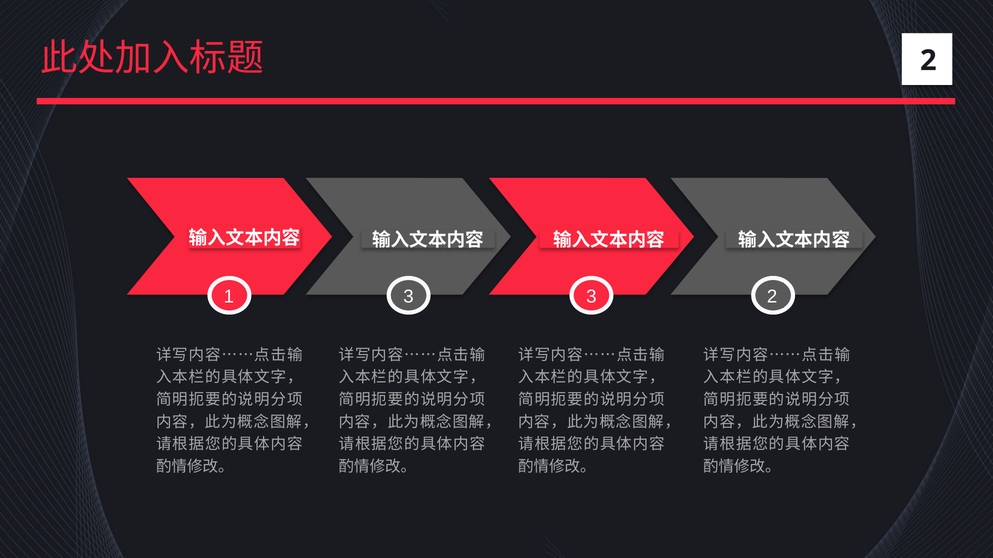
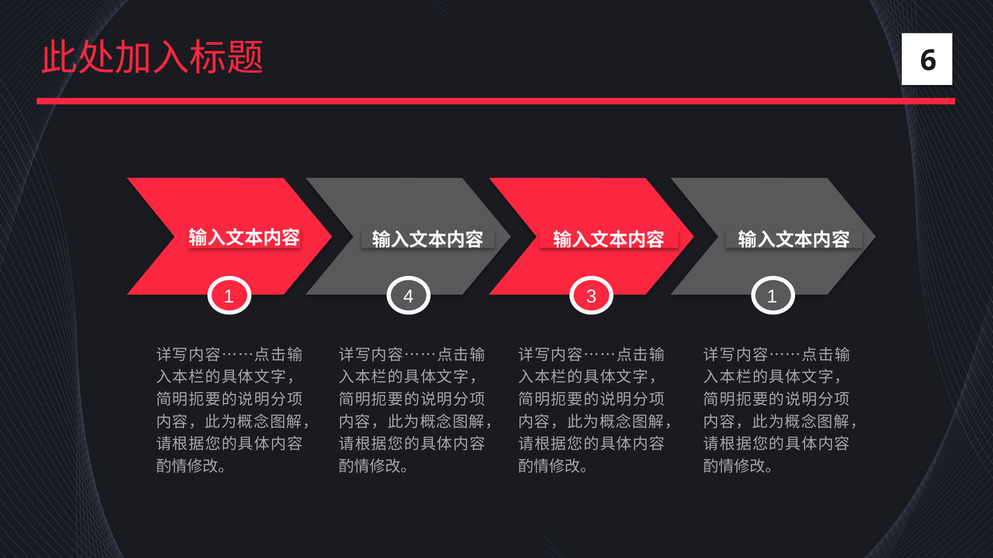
2: 2 -> 6 (928, 61)
1 3: 3 -> 4 (408, 297)
3 2: 2 -> 1 (772, 297)
